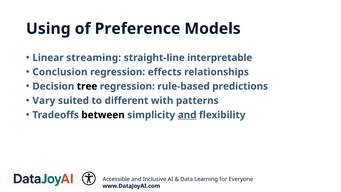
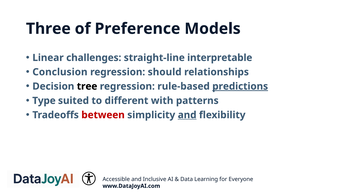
Using: Using -> Three (48, 29)
streaming: streaming -> challenges (94, 58)
effects: effects -> should (165, 72)
predictions underline: none -> present (240, 86)
Vary: Vary -> Type (44, 101)
between colour: black -> red (103, 115)
